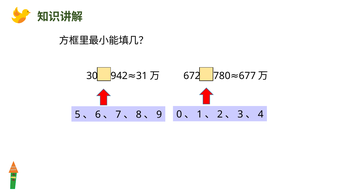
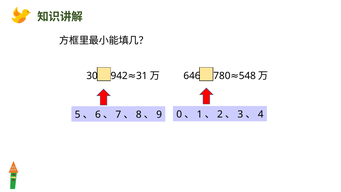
672: 672 -> 646 (192, 76)
677: 677 -> 548 (247, 76)
